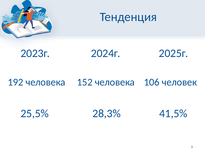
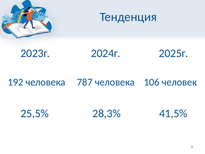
152: 152 -> 787 (85, 82)
